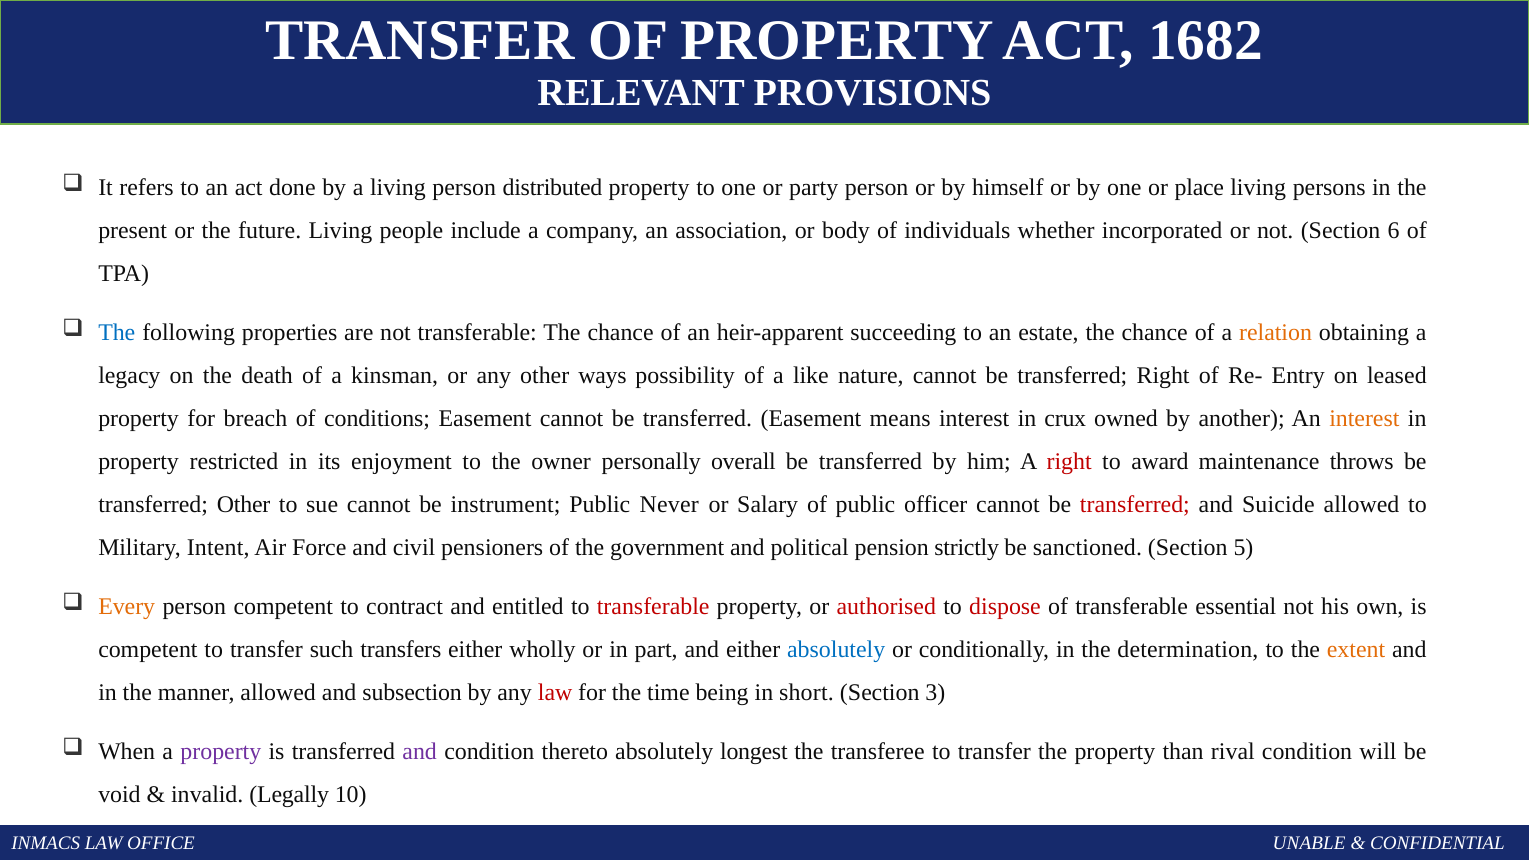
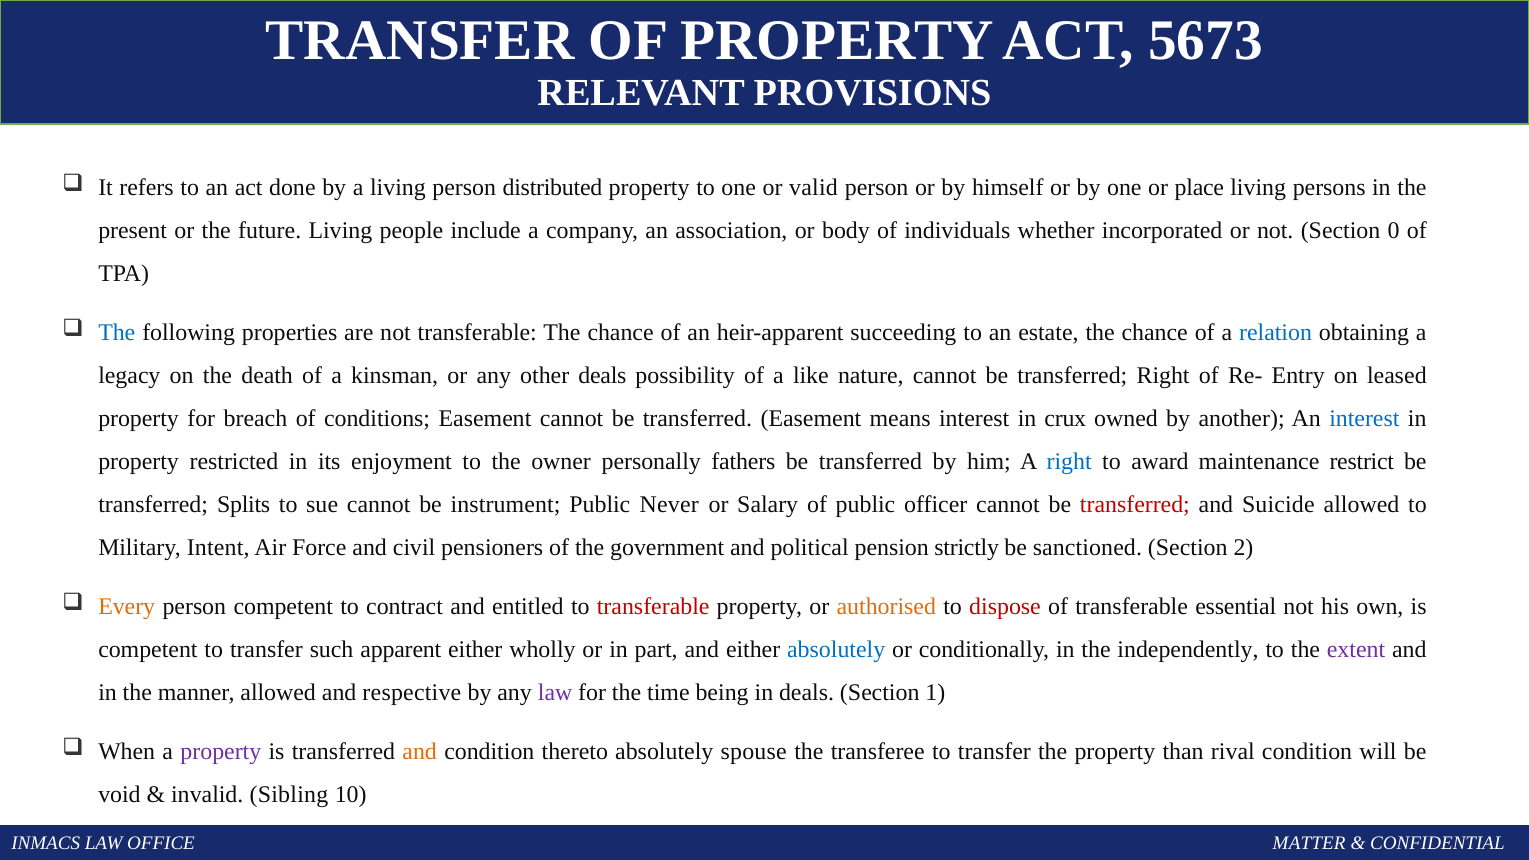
1682: 1682 -> 5673 (1205, 41)
party: party -> valid (814, 188)
6: 6 -> 0 (1394, 231)
relation colour: orange -> blue (1276, 333)
other ways: ways -> deals (602, 376)
interest colour: orange -> blue (1364, 418)
overall: overall -> fathers (743, 461)
right colour: red -> blue (1069, 461)
throws: throws -> restrict (1362, 461)
transferred Other: Other -> Splits (244, 504)
5: 5 -> 2 (1243, 547)
authorised colour: red -> orange (886, 606)
transfers: transfers -> apparent (401, 649)
determination: determination -> independently (1188, 649)
extent colour: orange -> purple (1356, 649)
subsection: subsection -> respective (412, 692)
law colour: red -> purple (555, 692)
in short: short -> deals (807, 692)
3: 3 -> 1 (935, 692)
and colour: purple -> orange (420, 751)
longest: longest -> spouse (754, 751)
Legally: Legally -> Sibling (289, 794)
UNABLE: UNABLE -> MATTER (1309, 844)
